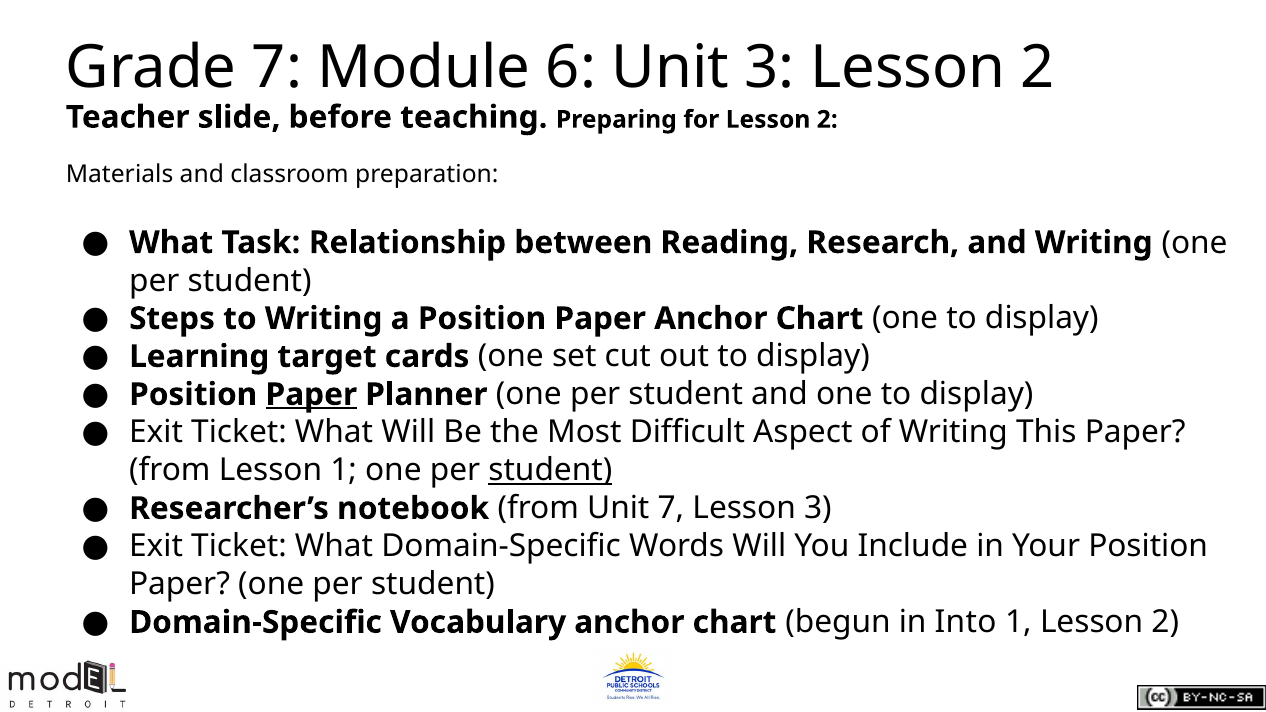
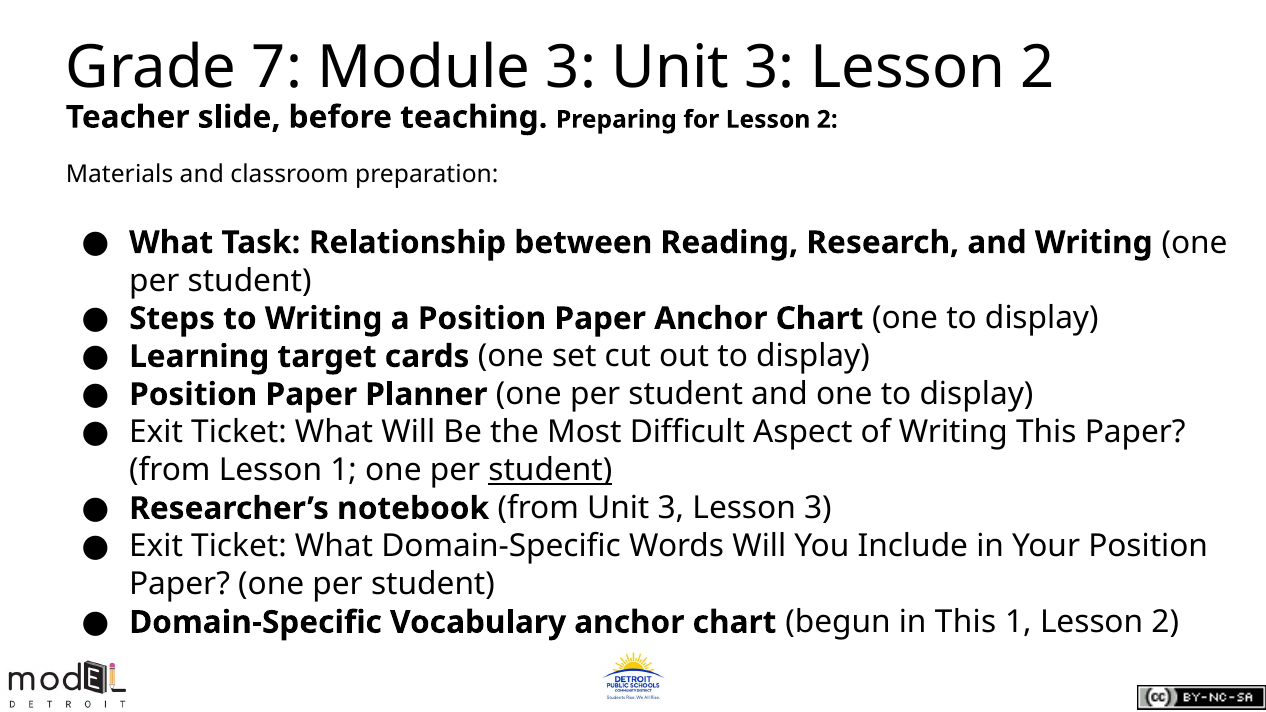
Module 6: 6 -> 3 (571, 68)
Paper underline: present -> none (311, 395)
from Unit 7: 7 -> 3 (671, 509)
in Into: Into -> This (966, 622)
